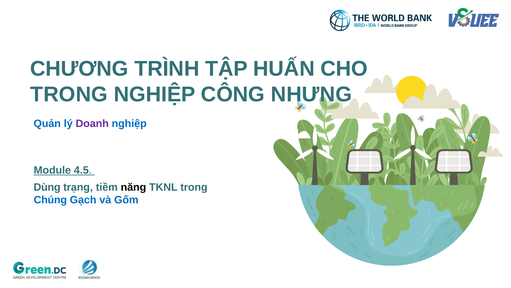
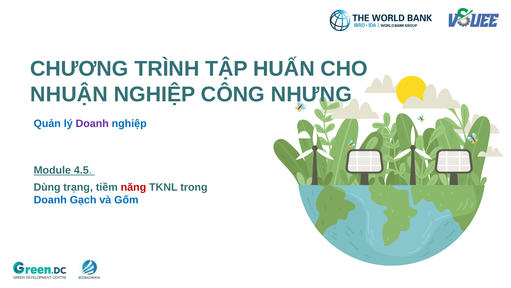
TRONG: TRONG -> NHUẬN (69, 94)
năng colour: black -> red (133, 187)
Chúng: Chúng -> Doanh (50, 200)
